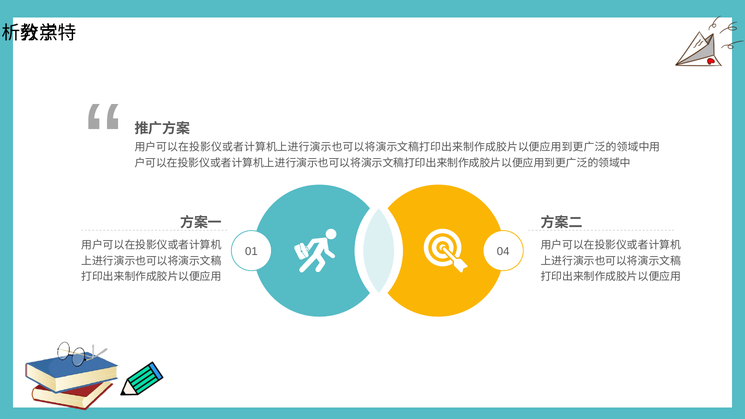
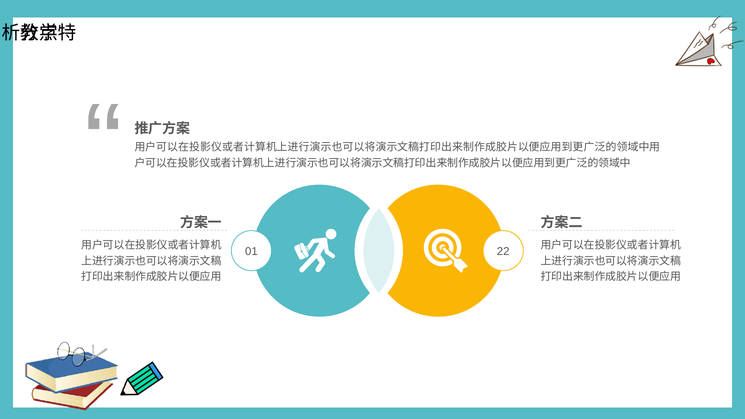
04: 04 -> 22 (503, 251)
